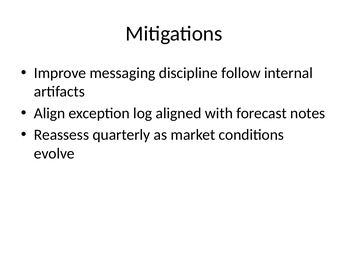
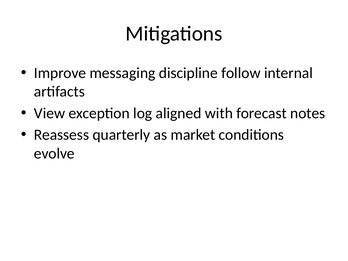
Align: Align -> View (50, 113)
